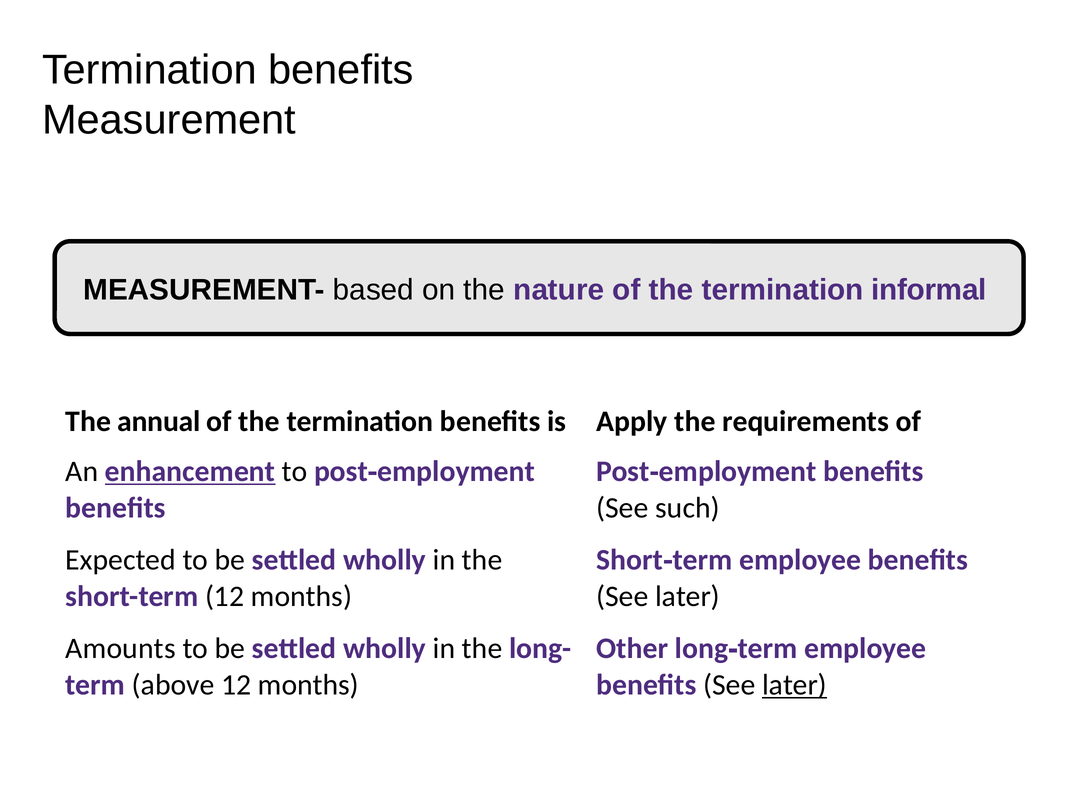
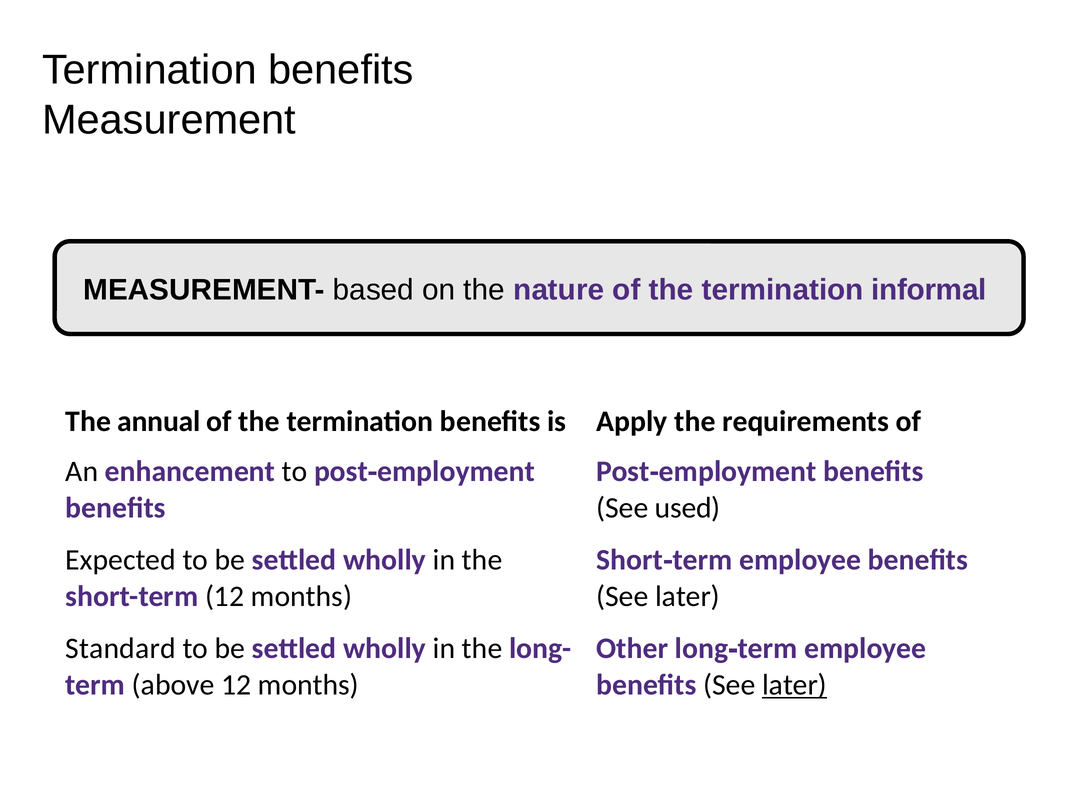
enhancement underline: present -> none (190, 471)
such: such -> used (688, 507)
Amounts: Amounts -> Standard (121, 648)
